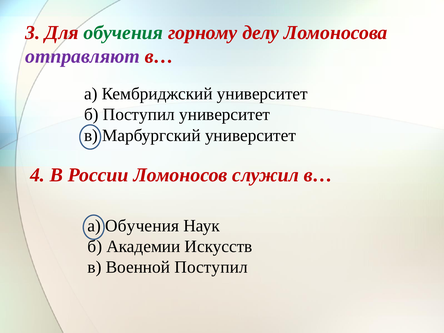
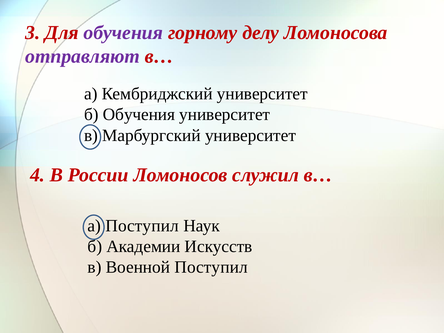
обучения colour: green -> purple (123, 33)
б Поступил: Поступил -> Обучения (139, 115)
а Обучения: Обучения -> Поступил (142, 226)
